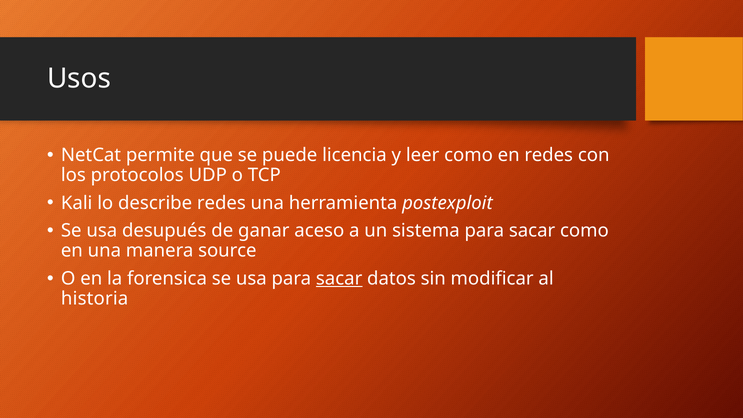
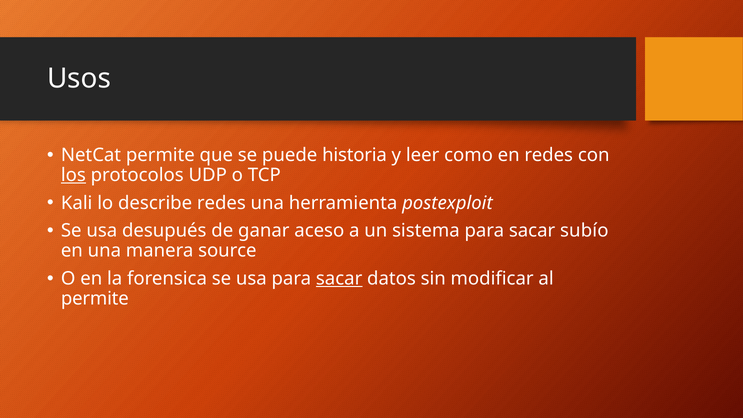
licencia: licencia -> historia (355, 155)
los underline: none -> present (73, 175)
sacar como: como -> subío (584, 231)
historia: historia -> permite (95, 299)
